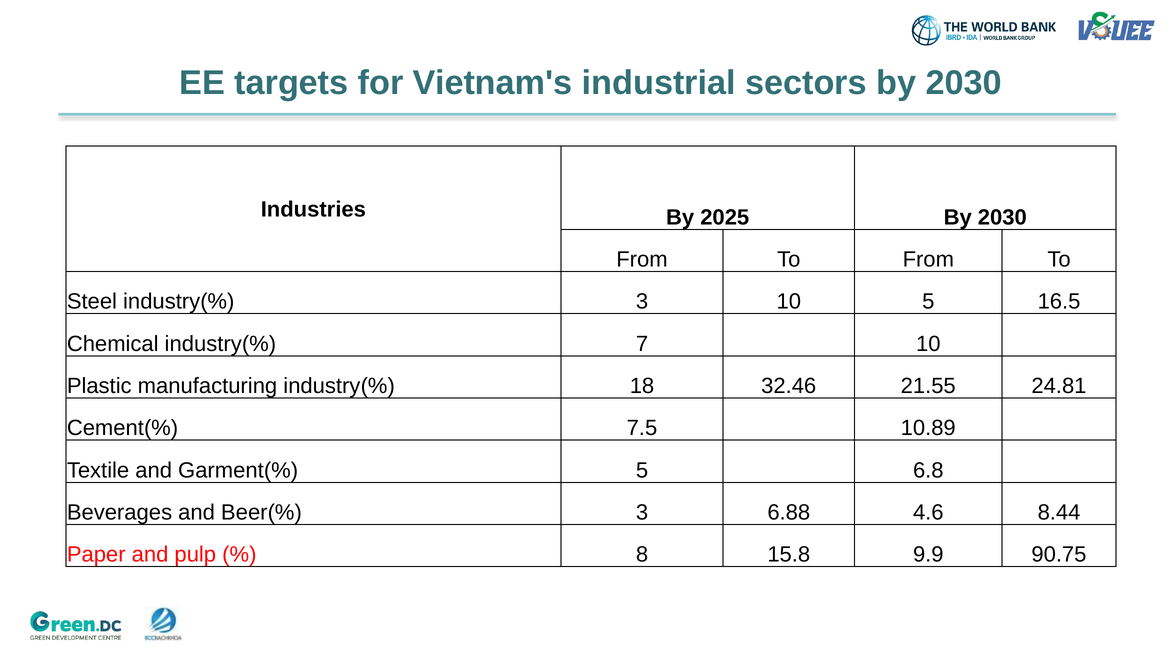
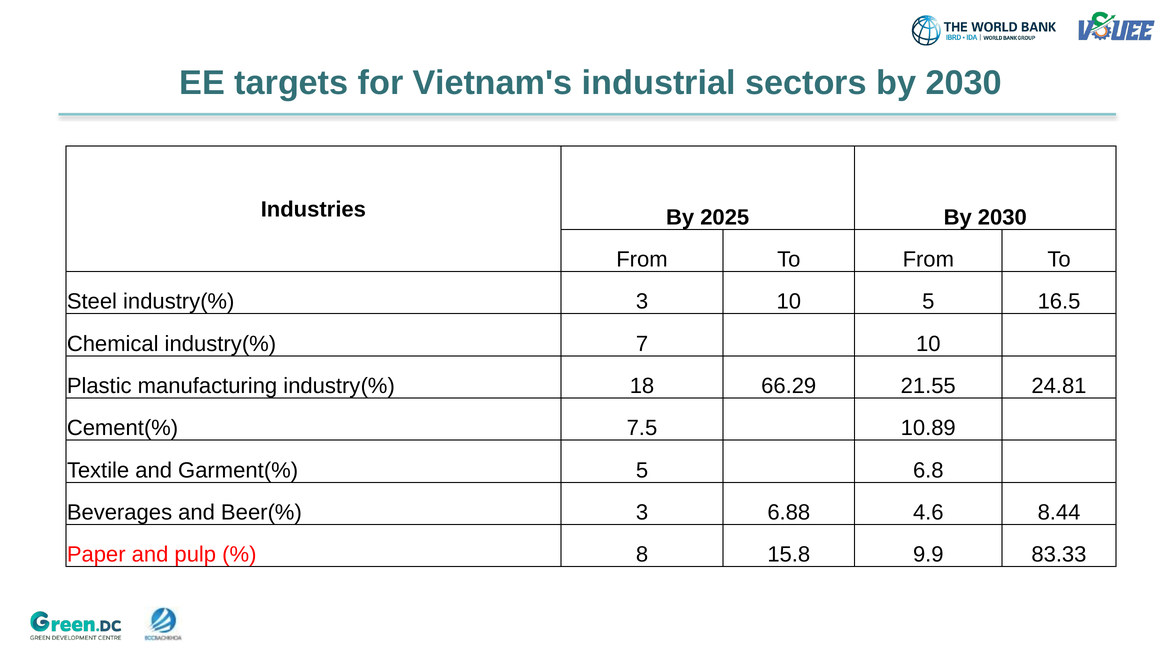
32.46: 32.46 -> 66.29 (789, 386)
90.75: 90.75 -> 83.33 (1059, 555)
